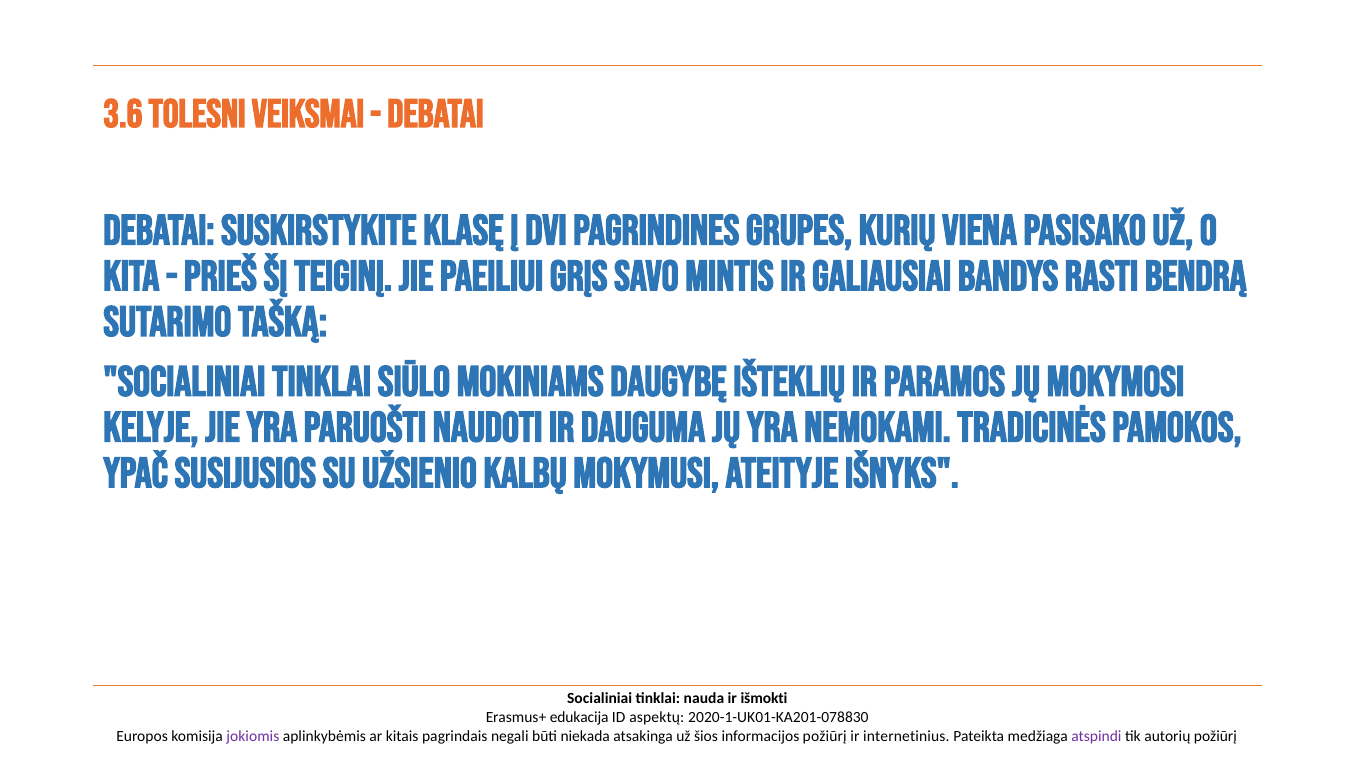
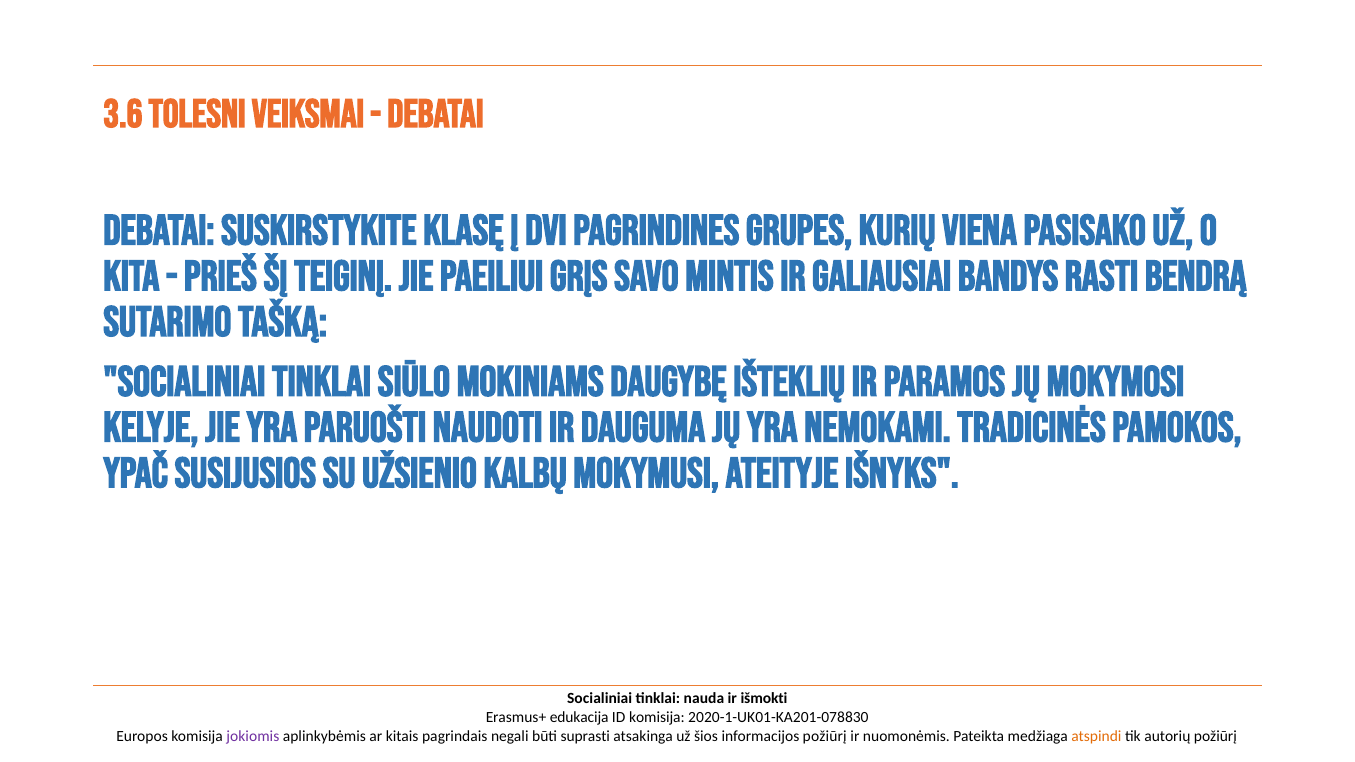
ID aspektų: aspektų -> komisija (657, 718)
niekada: niekada -> suprasti (585, 736)
internetinius: internetinius -> nuomonėmis (906, 736)
atspindi colour: purple -> orange (1096, 736)
